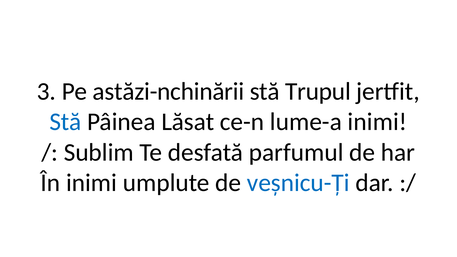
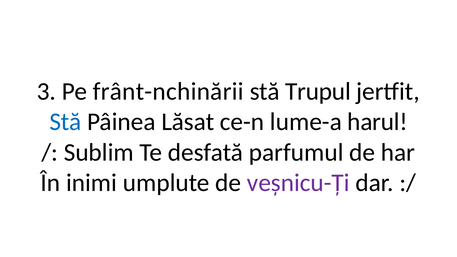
astăzi-nchinării: astăzi-nchinării -> frânt-nchinării (168, 91)
lume-a inimi: inimi -> harul (378, 122)
veșnicu-Ți colour: blue -> purple (298, 183)
